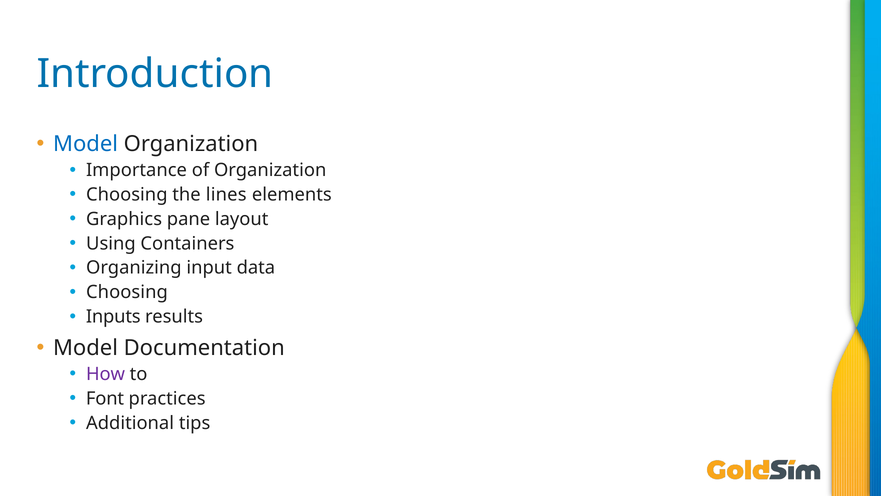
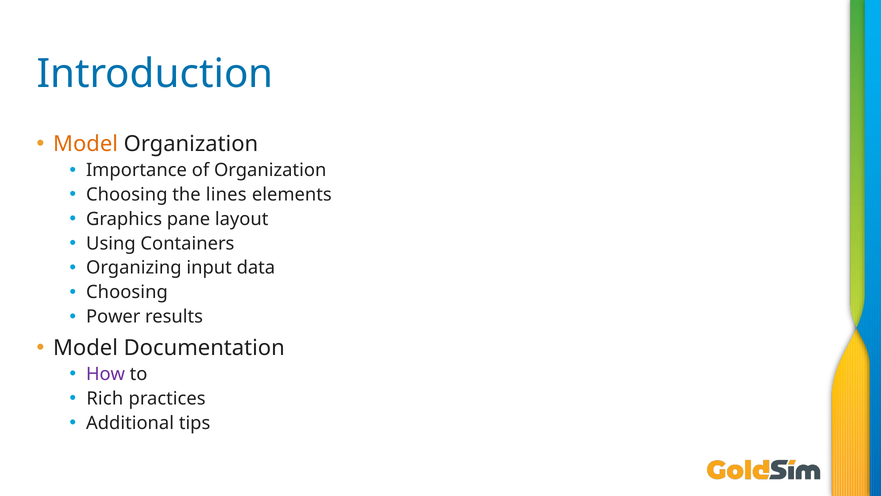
Model colour: blue -> orange (86, 144)
Inputs: Inputs -> Power (113, 316)
Font: Font -> Rich (105, 398)
